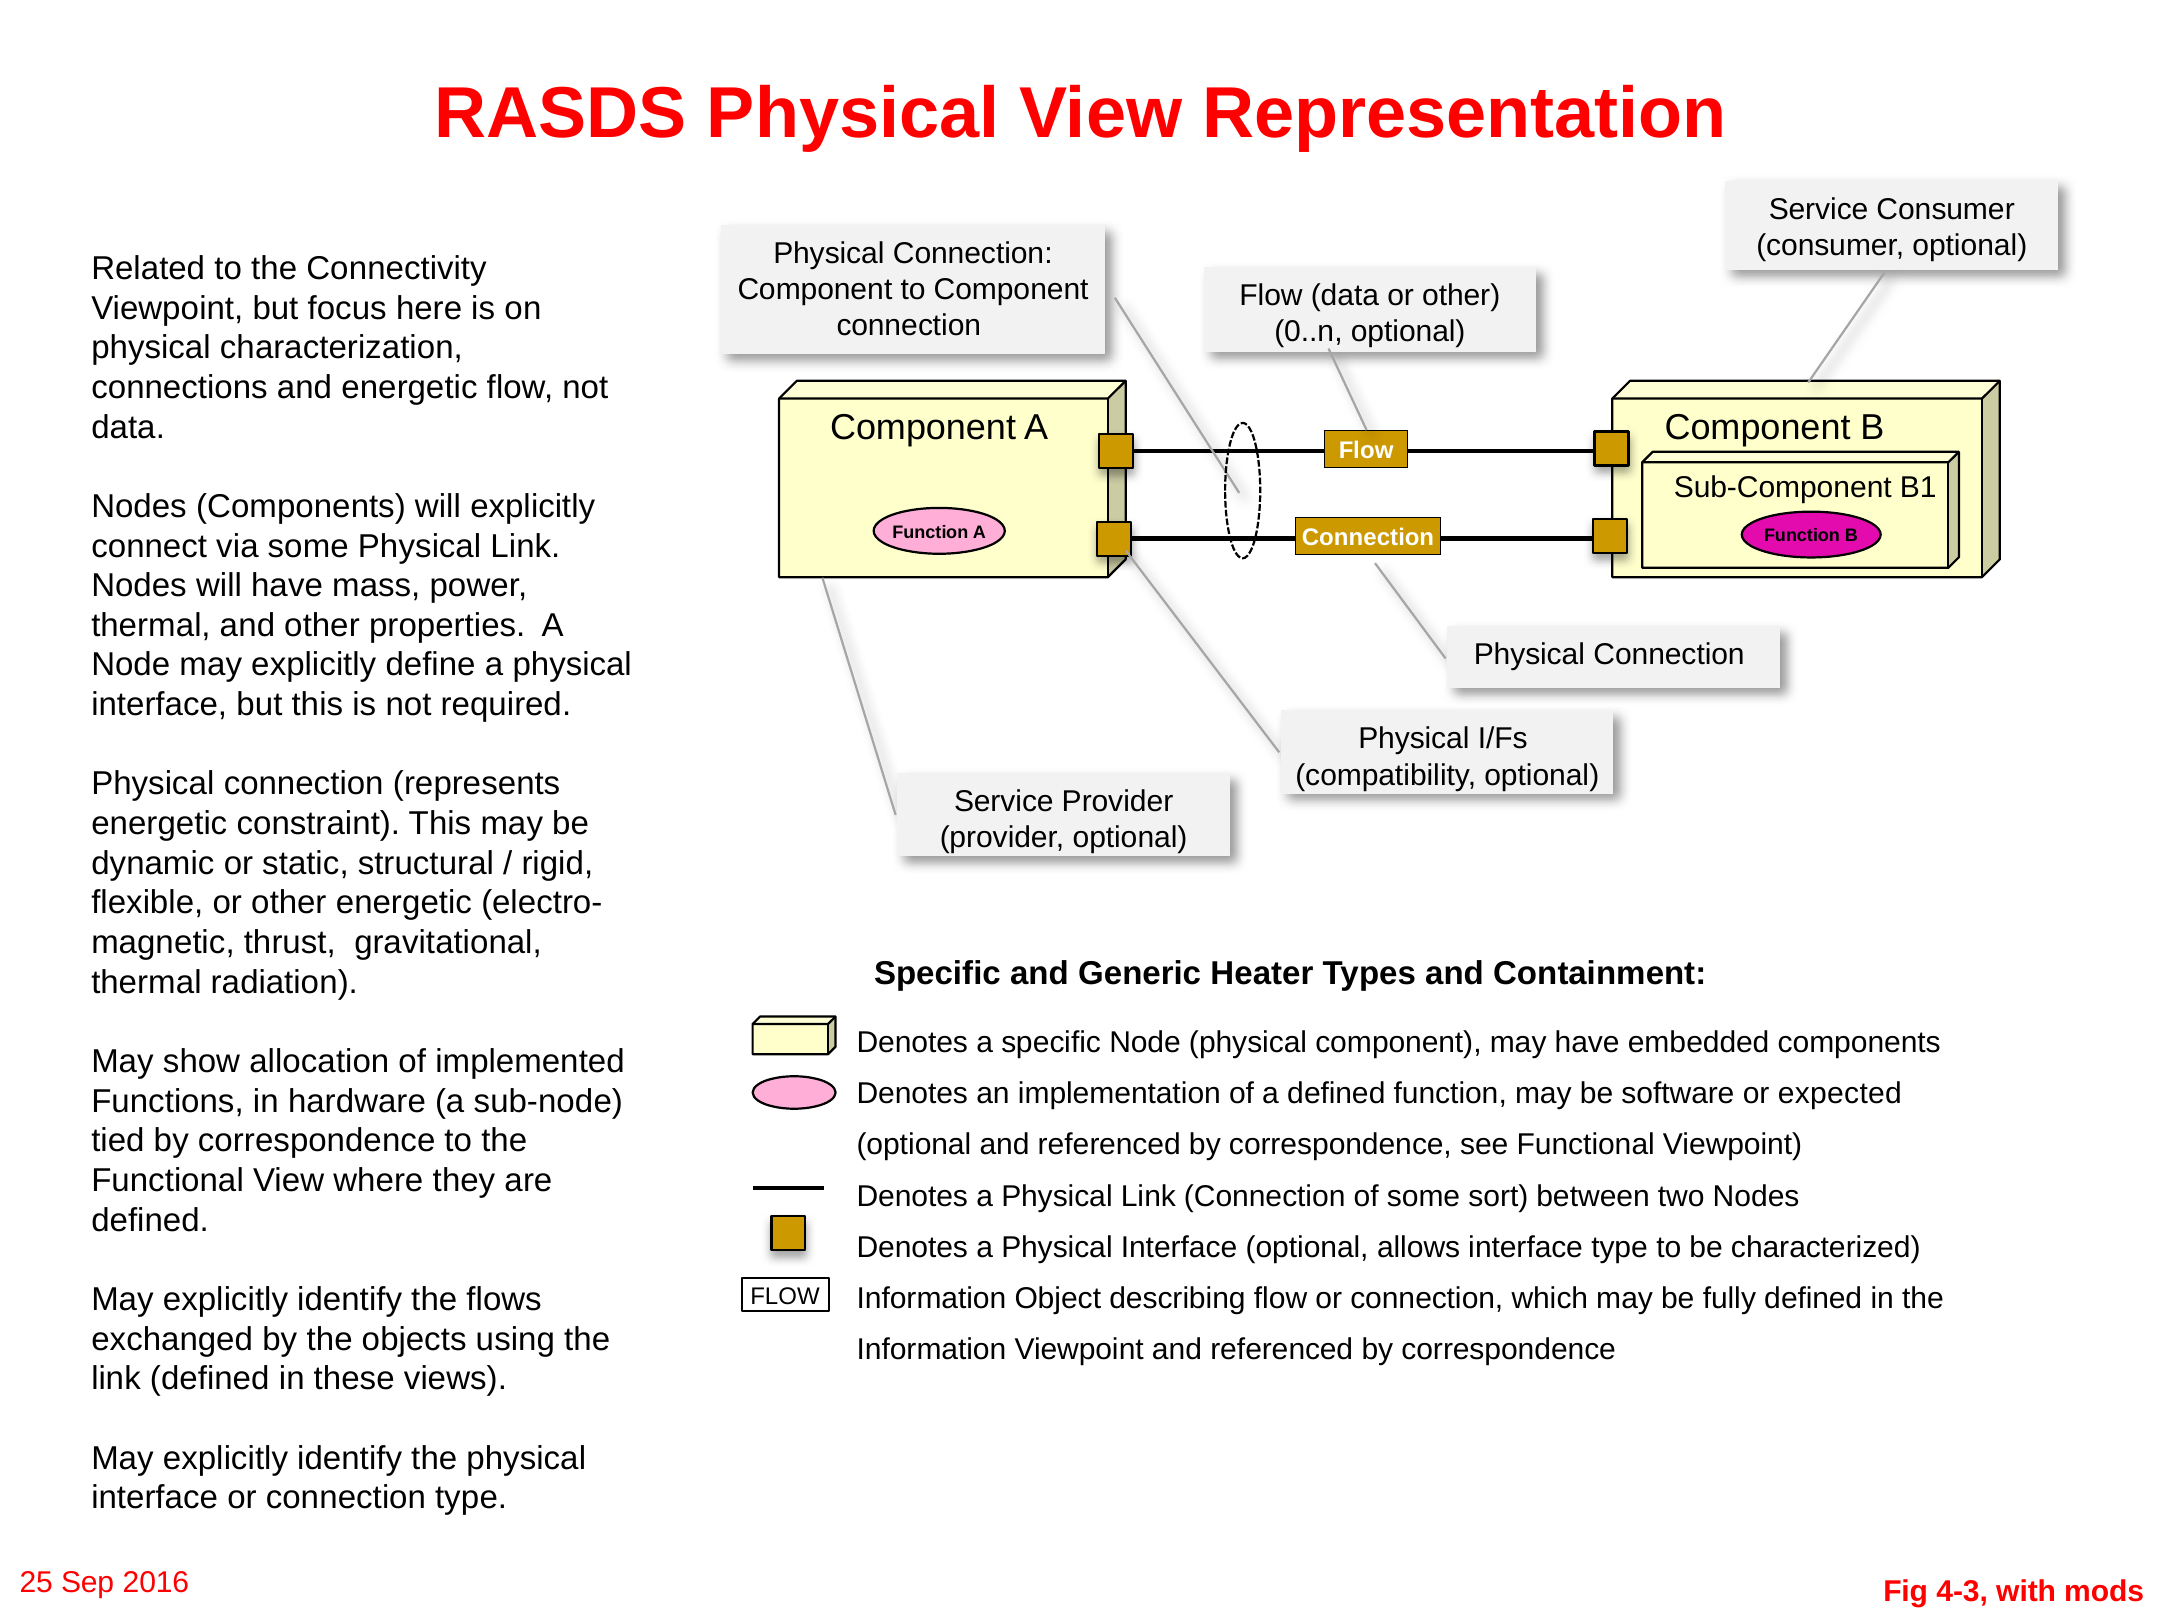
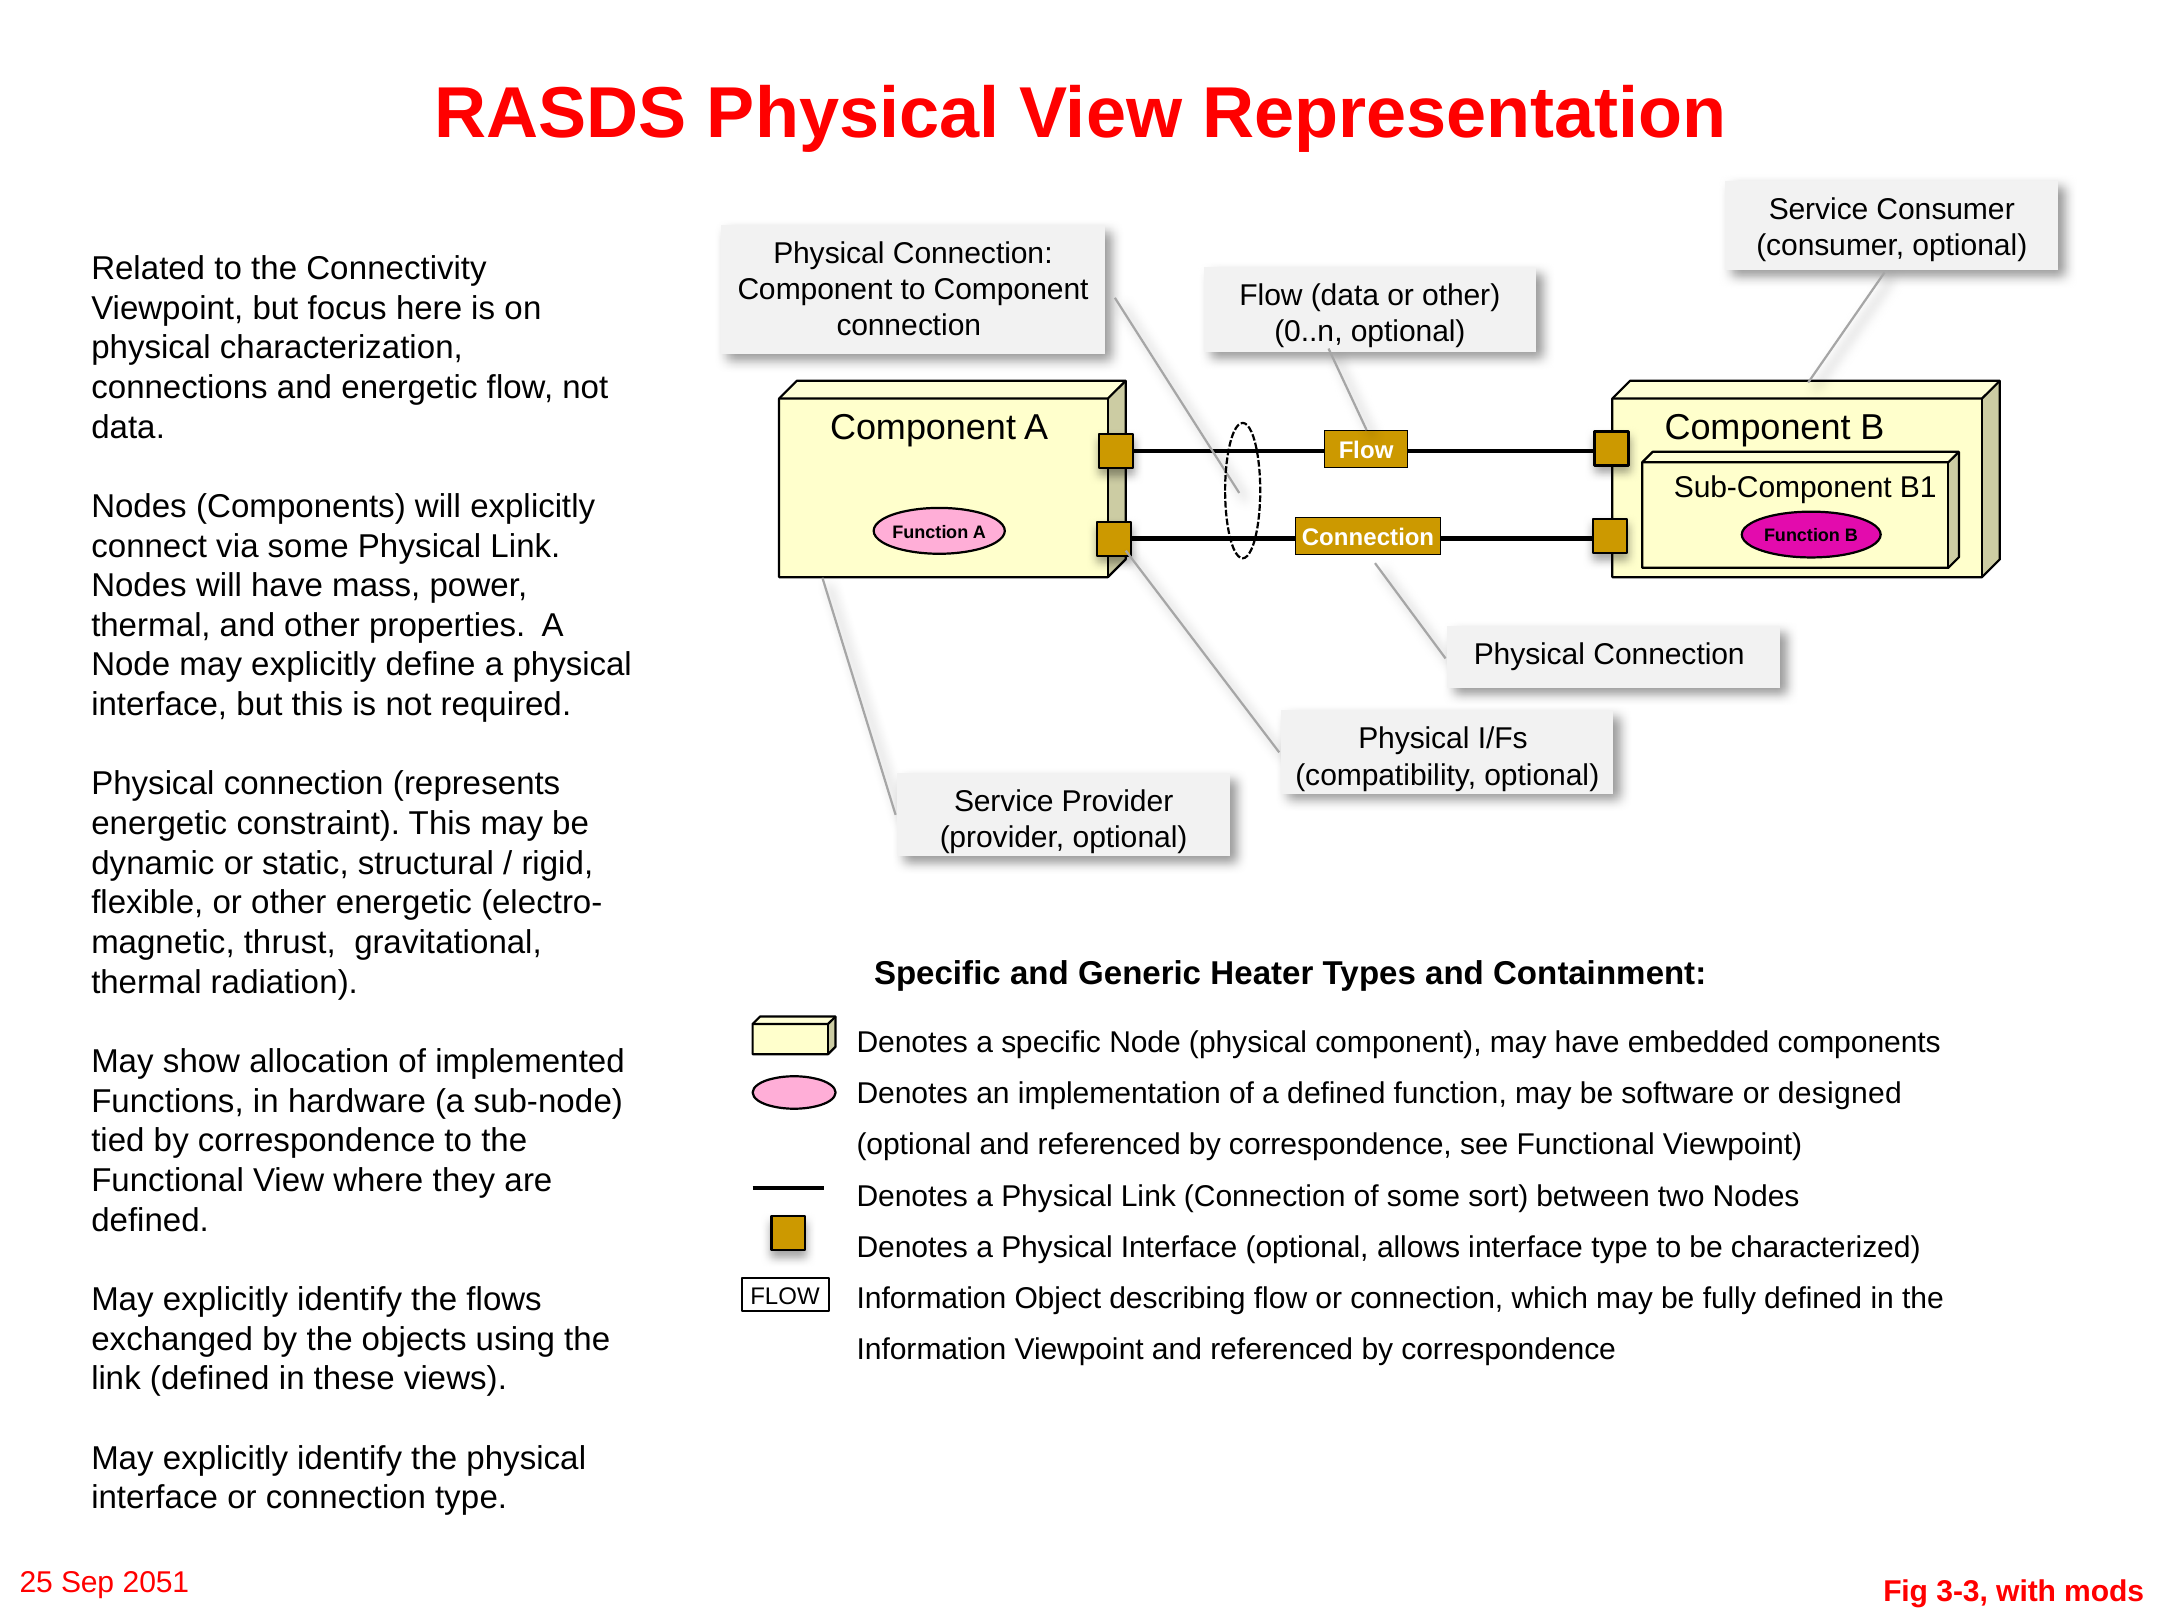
expected: expected -> designed (1840, 1094)
2016: 2016 -> 2051 (156, 1583)
4-3: 4-3 -> 3-3 (1962, 1592)
